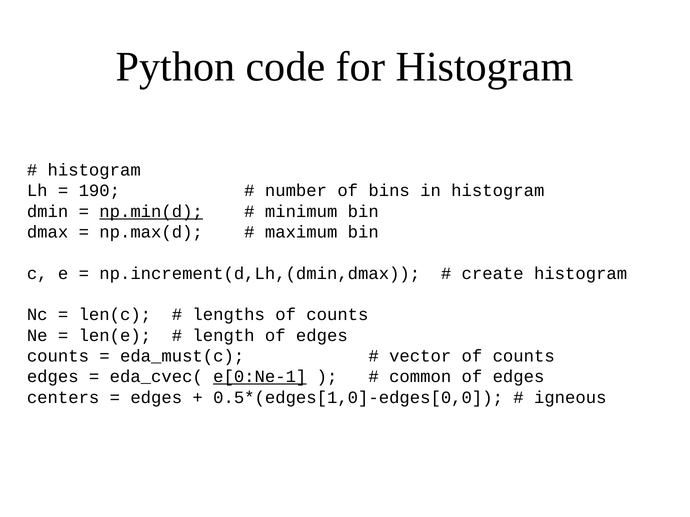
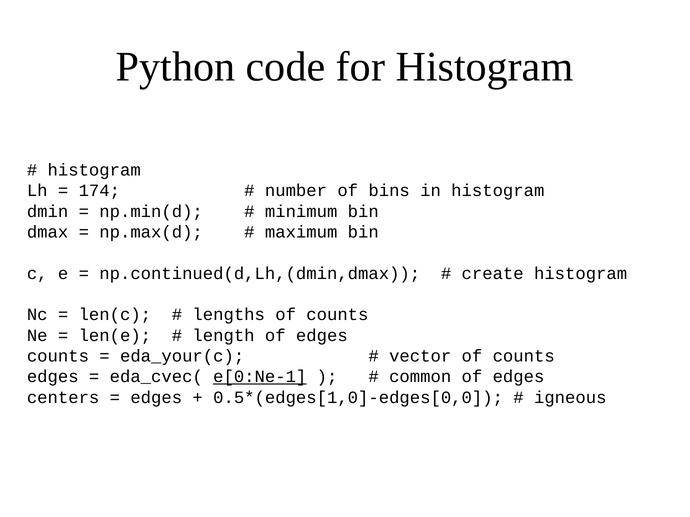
190: 190 -> 174 (99, 191)
np.min(d underline: present -> none (151, 212)
np.increment(d,Lh,(dmin,dmax: np.increment(d,Lh,(dmin,dmax -> np.continued(d,Lh,(dmin,dmax (260, 274)
eda_must(c: eda_must(c -> eda_your(c (182, 356)
